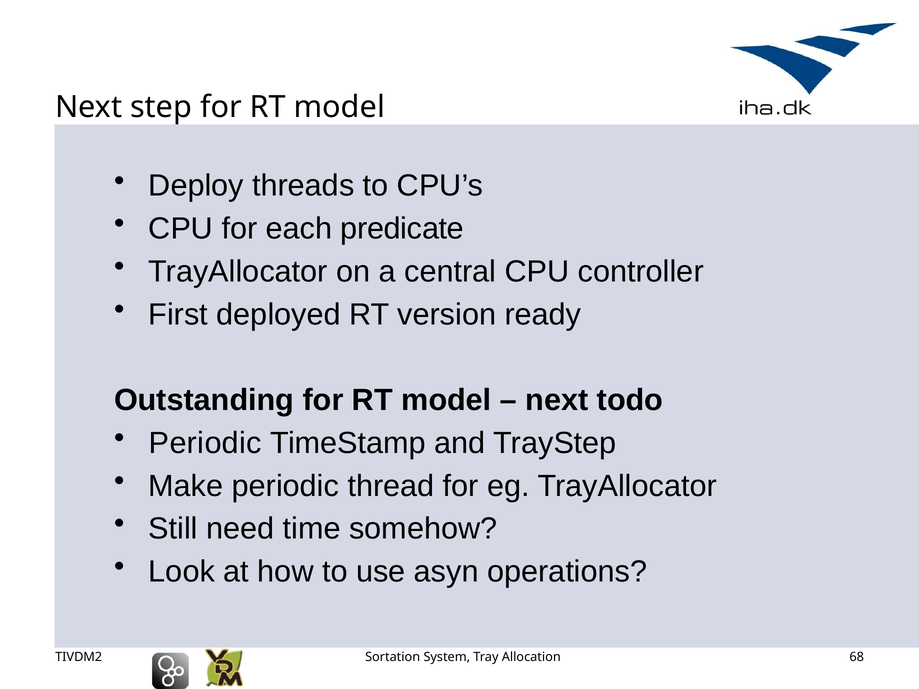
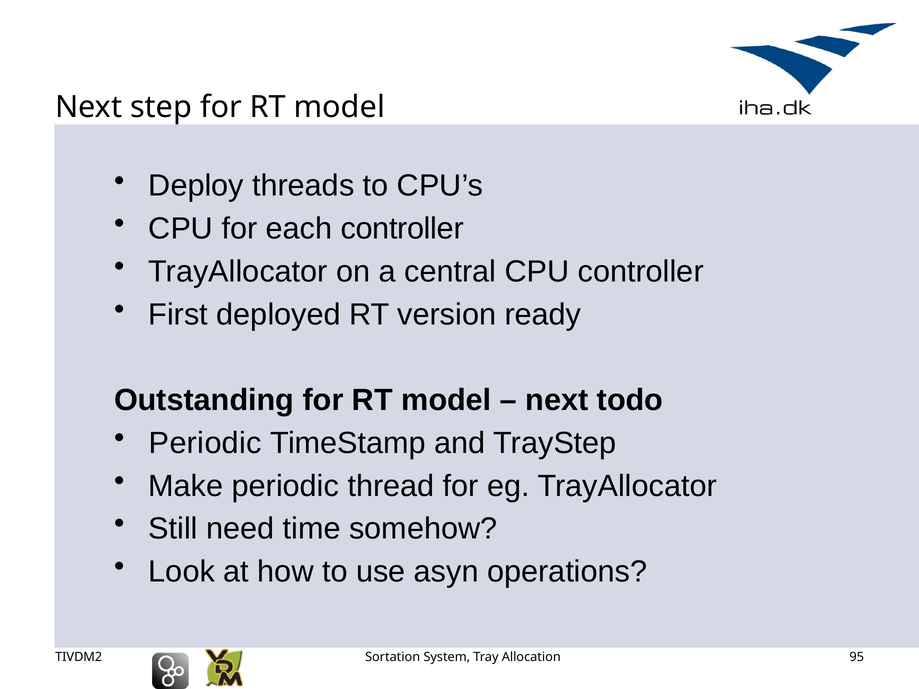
each predicate: predicate -> controller (402, 229)
68: 68 -> 95 (857, 657)
